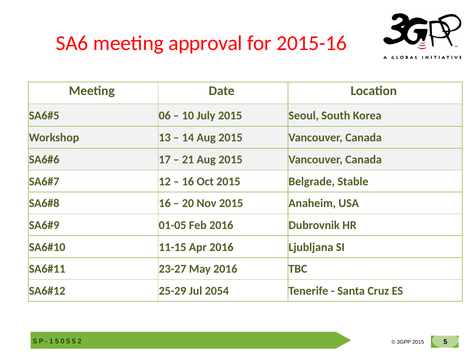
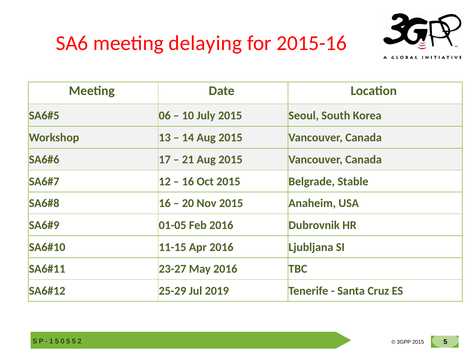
approval: approval -> delaying (205, 43)
2054: 2054 -> 2019 (217, 290)
